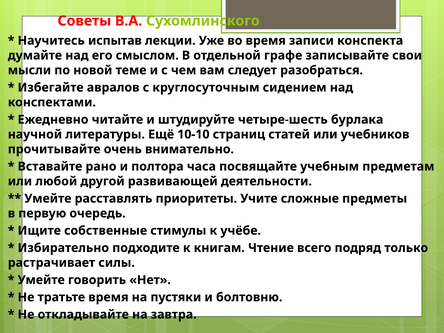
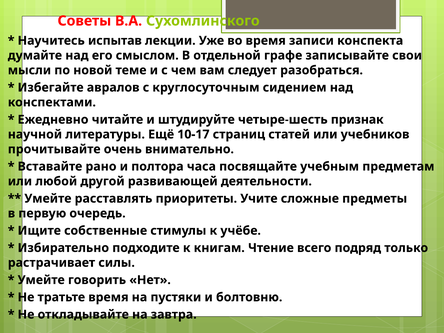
бурлака: бурлака -> признак (357, 120)
10-10: 10-10 -> 10-17 (193, 134)
